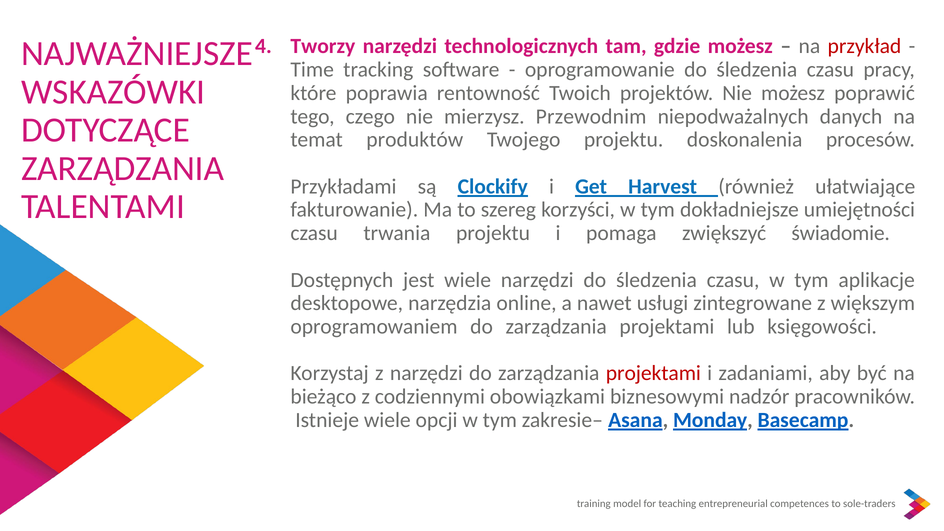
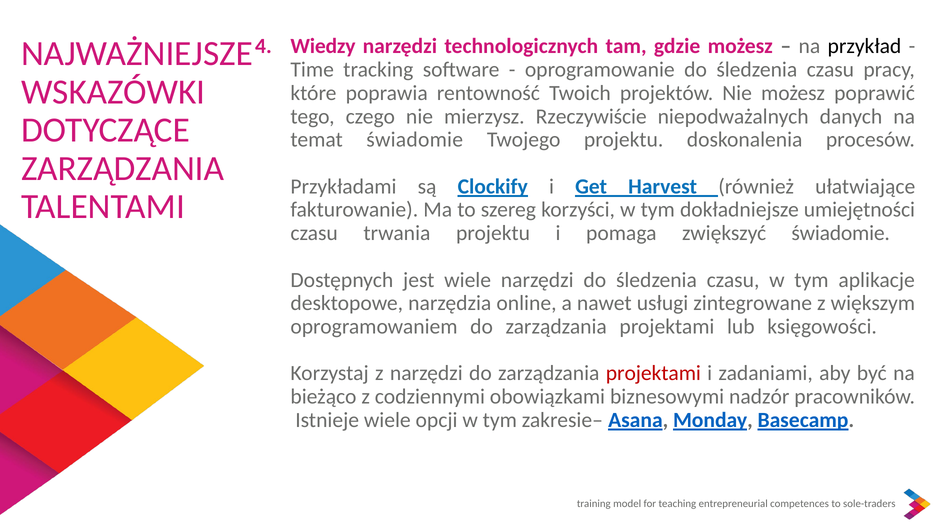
Tworzy: Tworzy -> Wiedzy (323, 46)
przykład colour: red -> black (864, 46)
Przewodnim: Przewodnim -> Rzeczywiście (591, 116)
temat produktów: produktów -> świadomie (415, 140)
